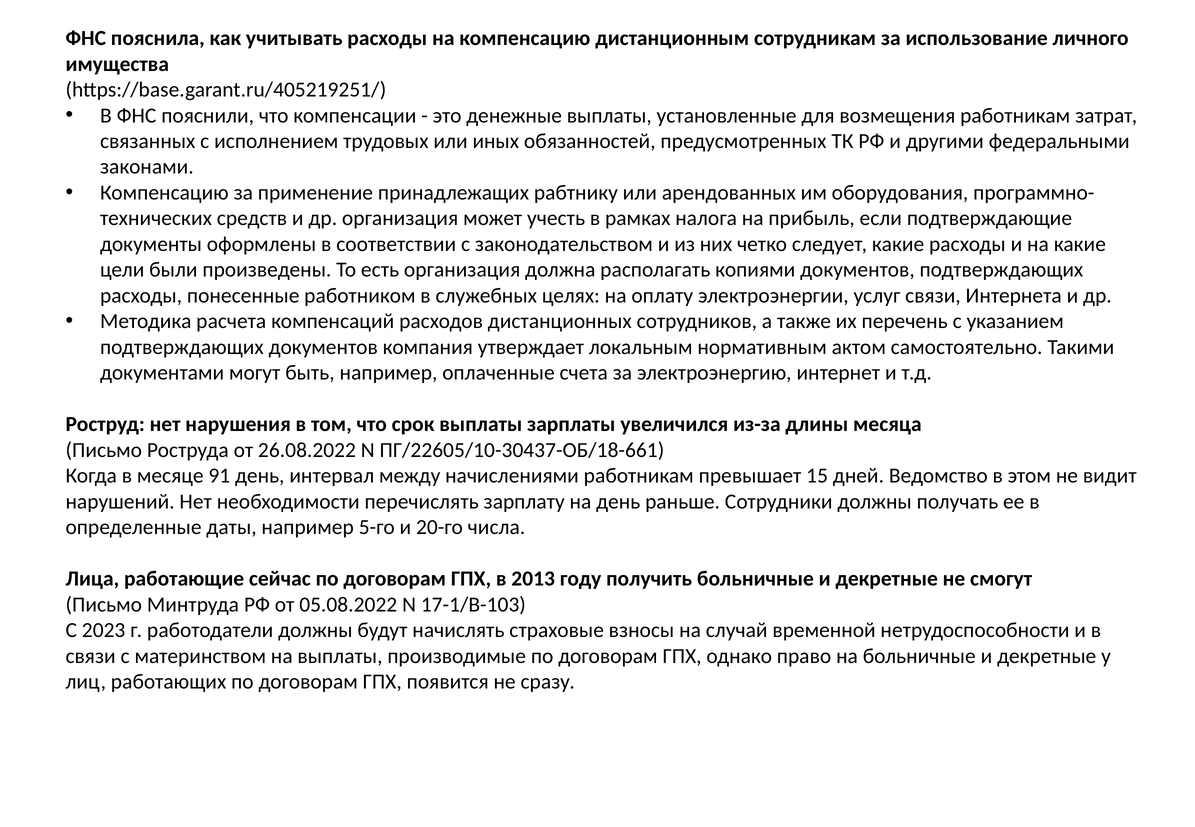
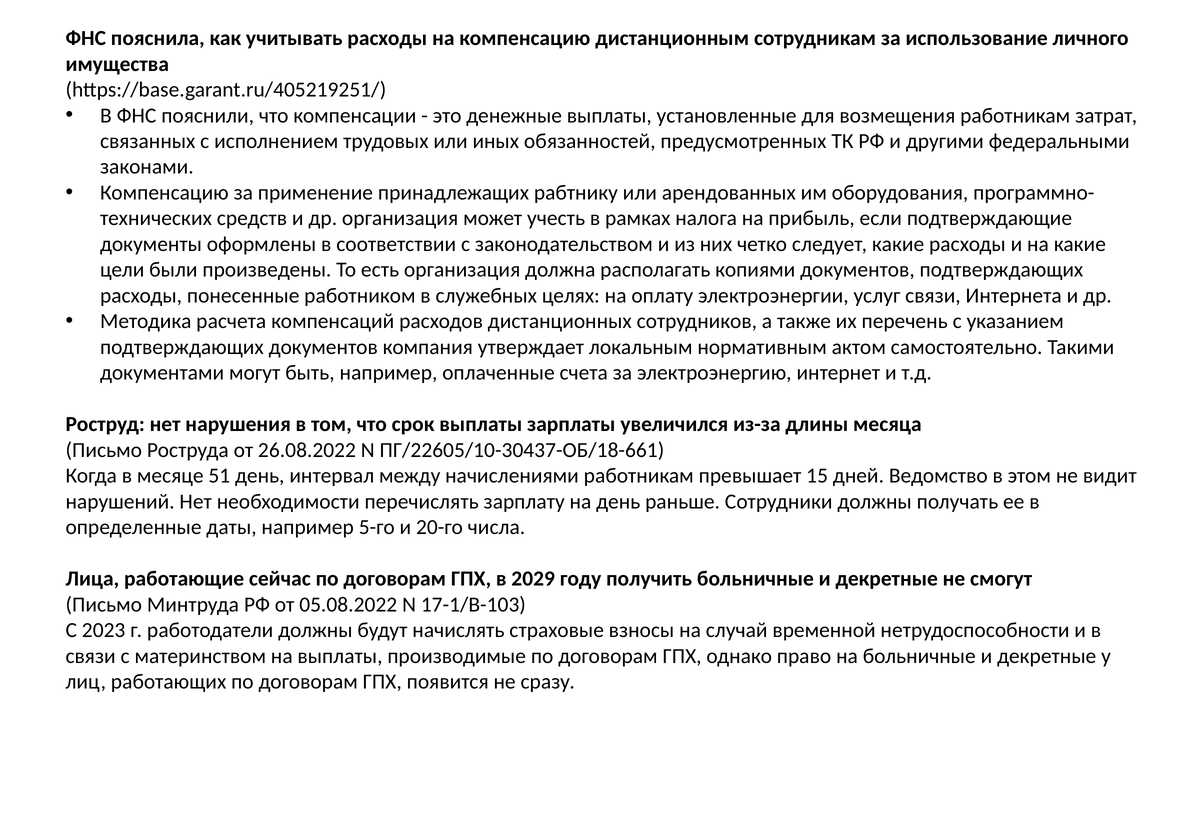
91: 91 -> 51 (219, 476)
2013: 2013 -> 2029 (533, 579)
